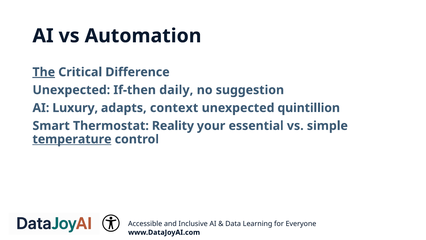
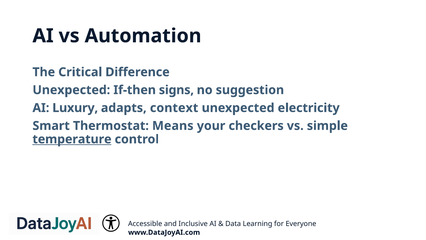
The underline: present -> none (44, 72)
daily: daily -> signs (176, 90)
quintillion: quintillion -> electricity (309, 108)
Reality: Reality -> Means (173, 126)
essential: essential -> checkers (256, 126)
